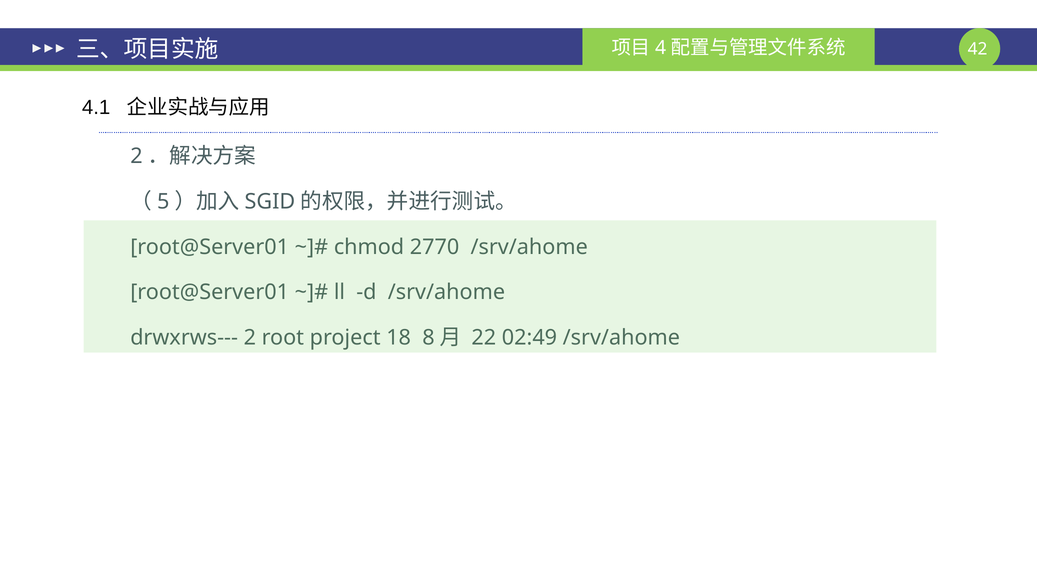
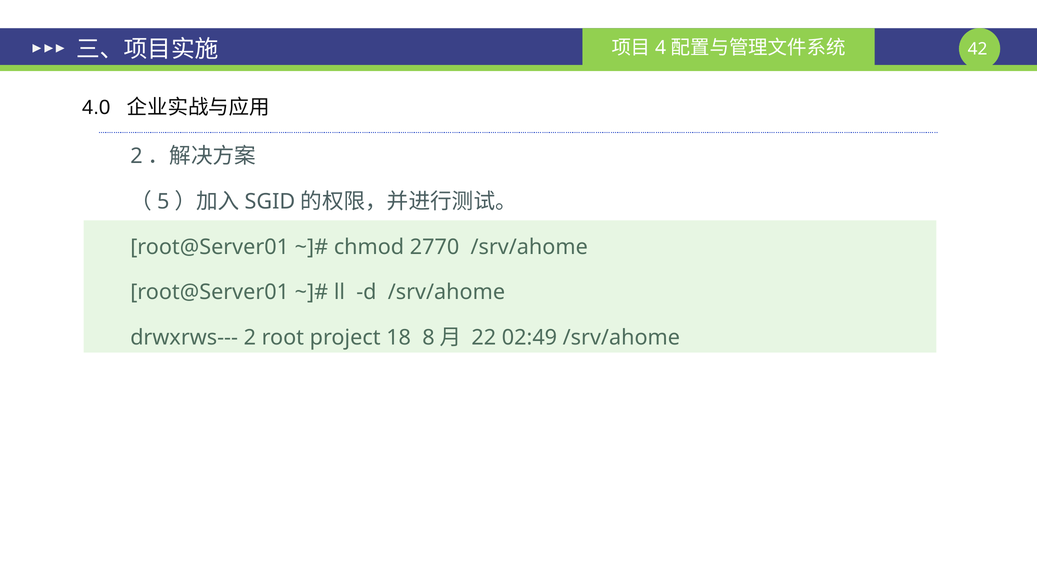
4.1: 4.1 -> 4.0 (96, 107)
